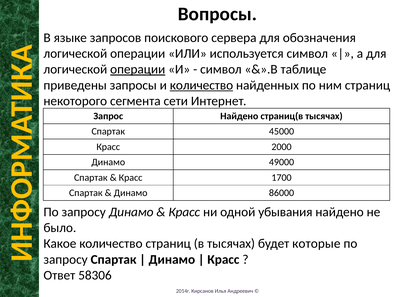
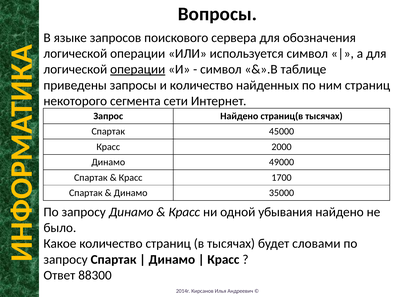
количество underline: present -> none (201, 85)
86000: 86000 -> 35000 (282, 193)
которые: которые -> словами (316, 244)
58306: 58306 -> 88300 (95, 275)
